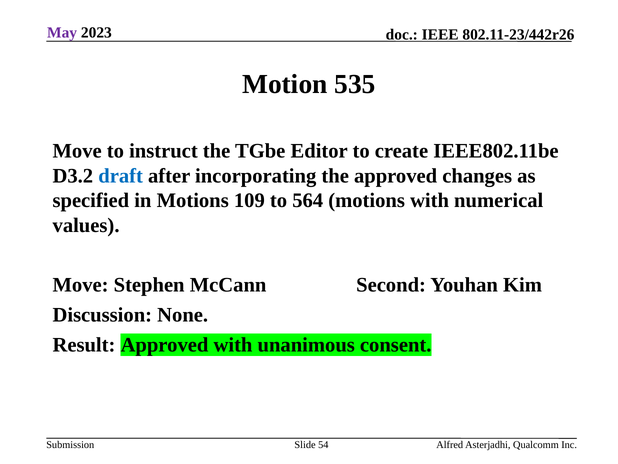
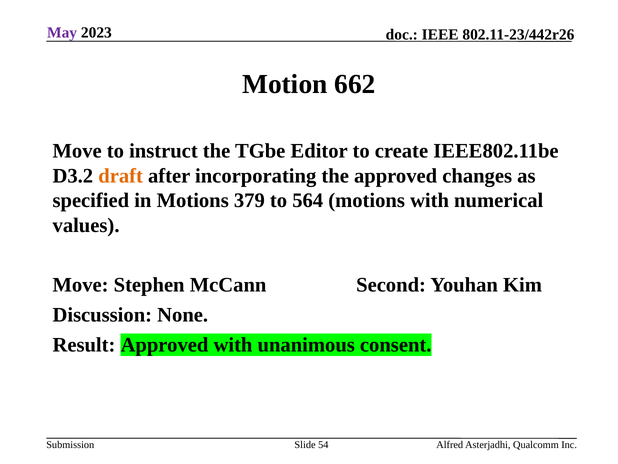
535: 535 -> 662 (355, 84)
draft colour: blue -> orange (121, 176)
109: 109 -> 379 (249, 200)
